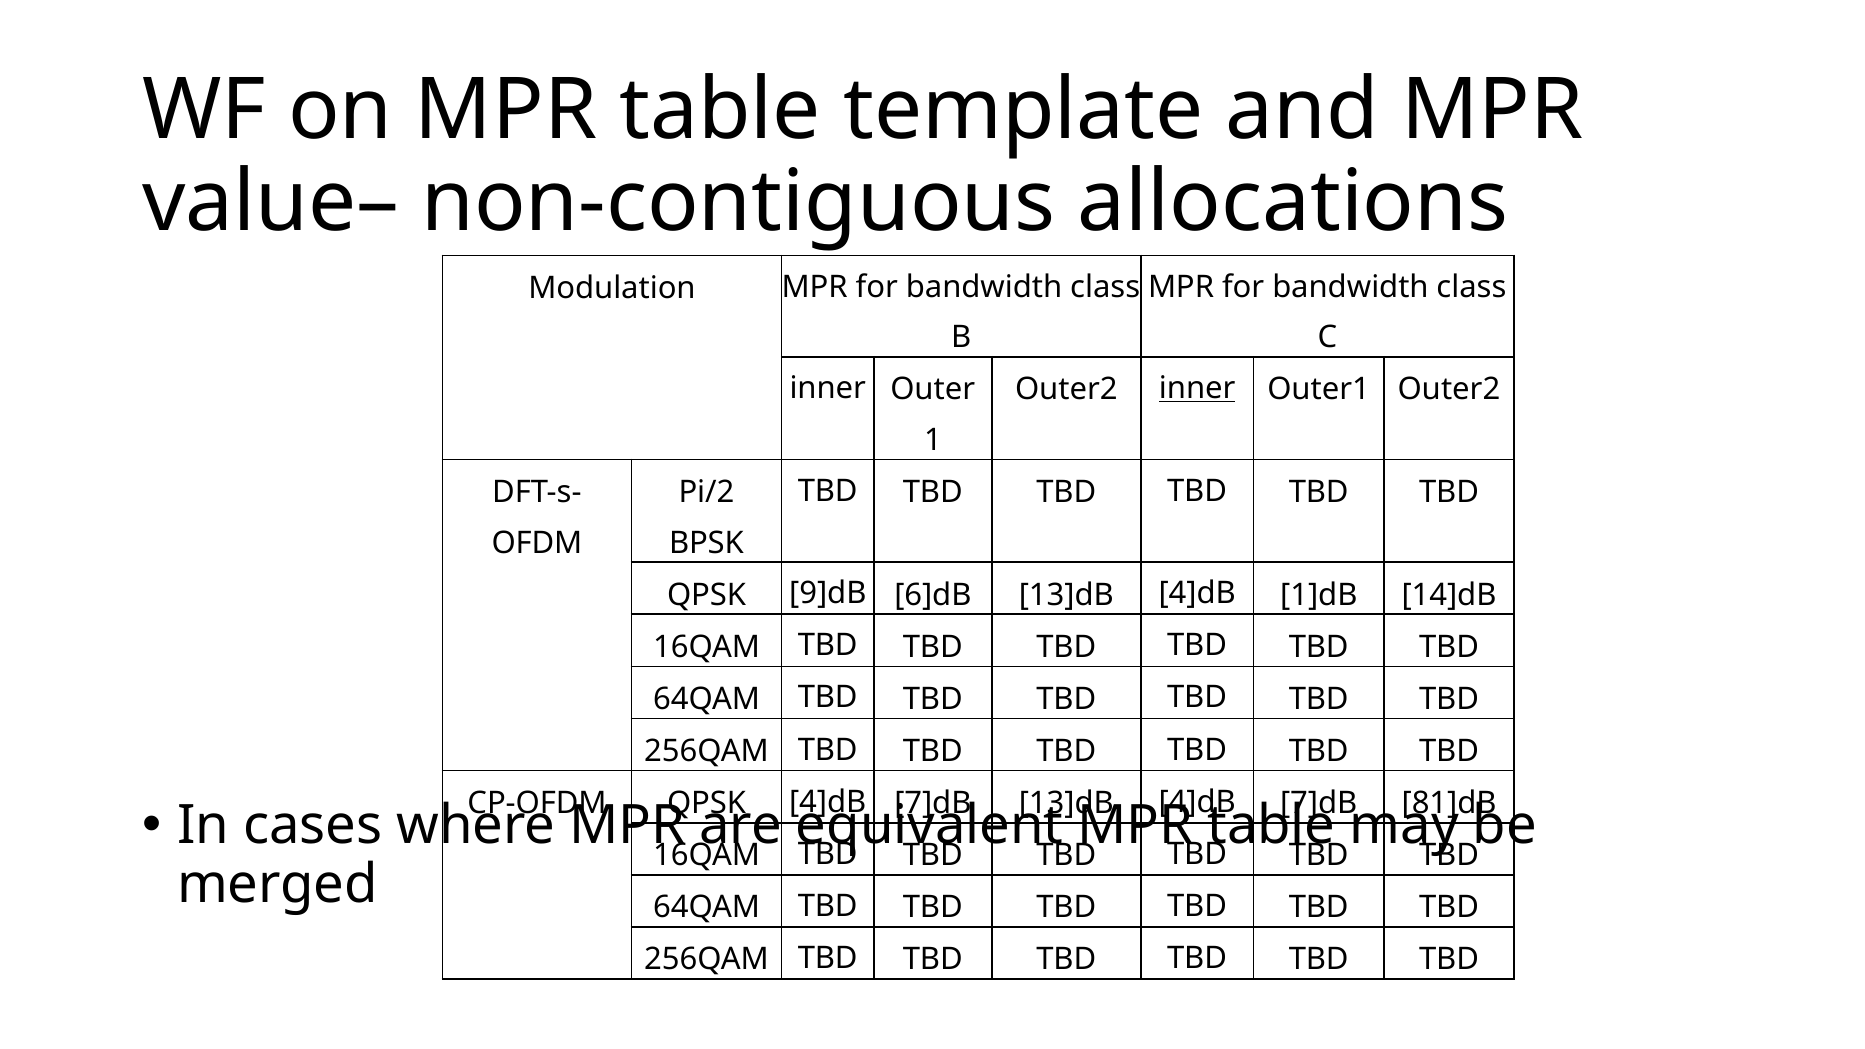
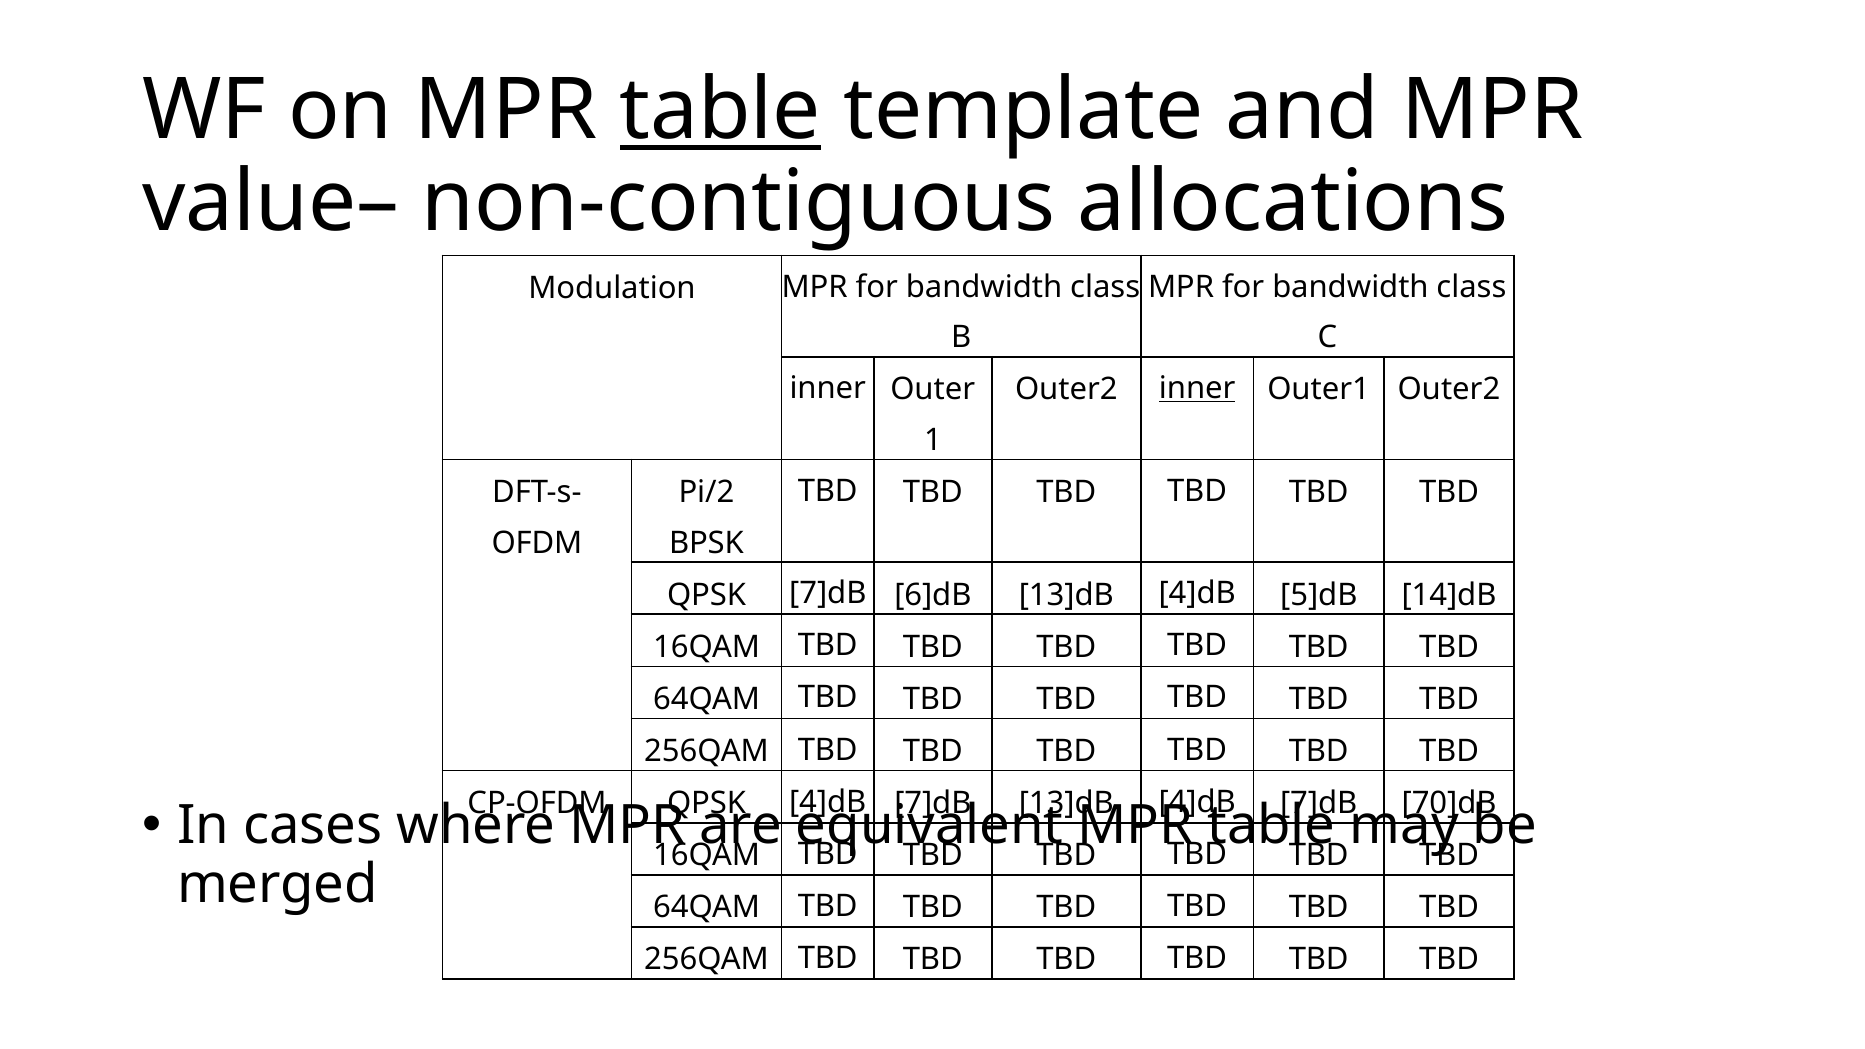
table underline: none -> present (720, 111)
QPSK 9]dB: 9]dB -> 7]dB (828, 594)
1]dB: 1]dB -> 5]dB (1319, 595)
81]dB: 81]dB -> 70]dB (1449, 803)
